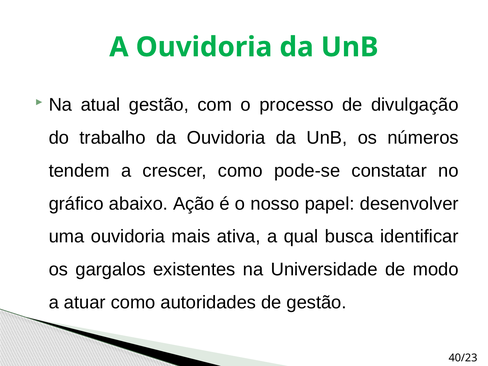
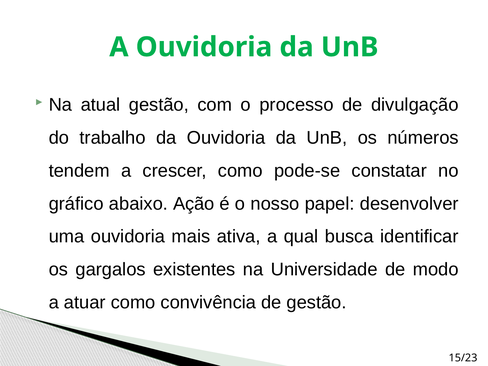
autoridades: autoridades -> convivência (208, 303)
40/23: 40/23 -> 15/23 (463, 358)
